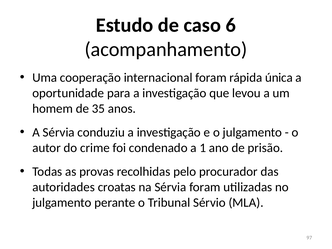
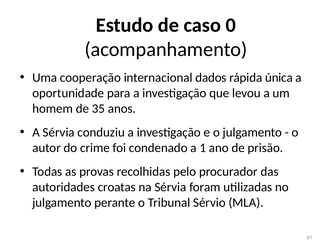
6: 6 -> 0 (231, 25)
internacional foram: foram -> dados (211, 78)
